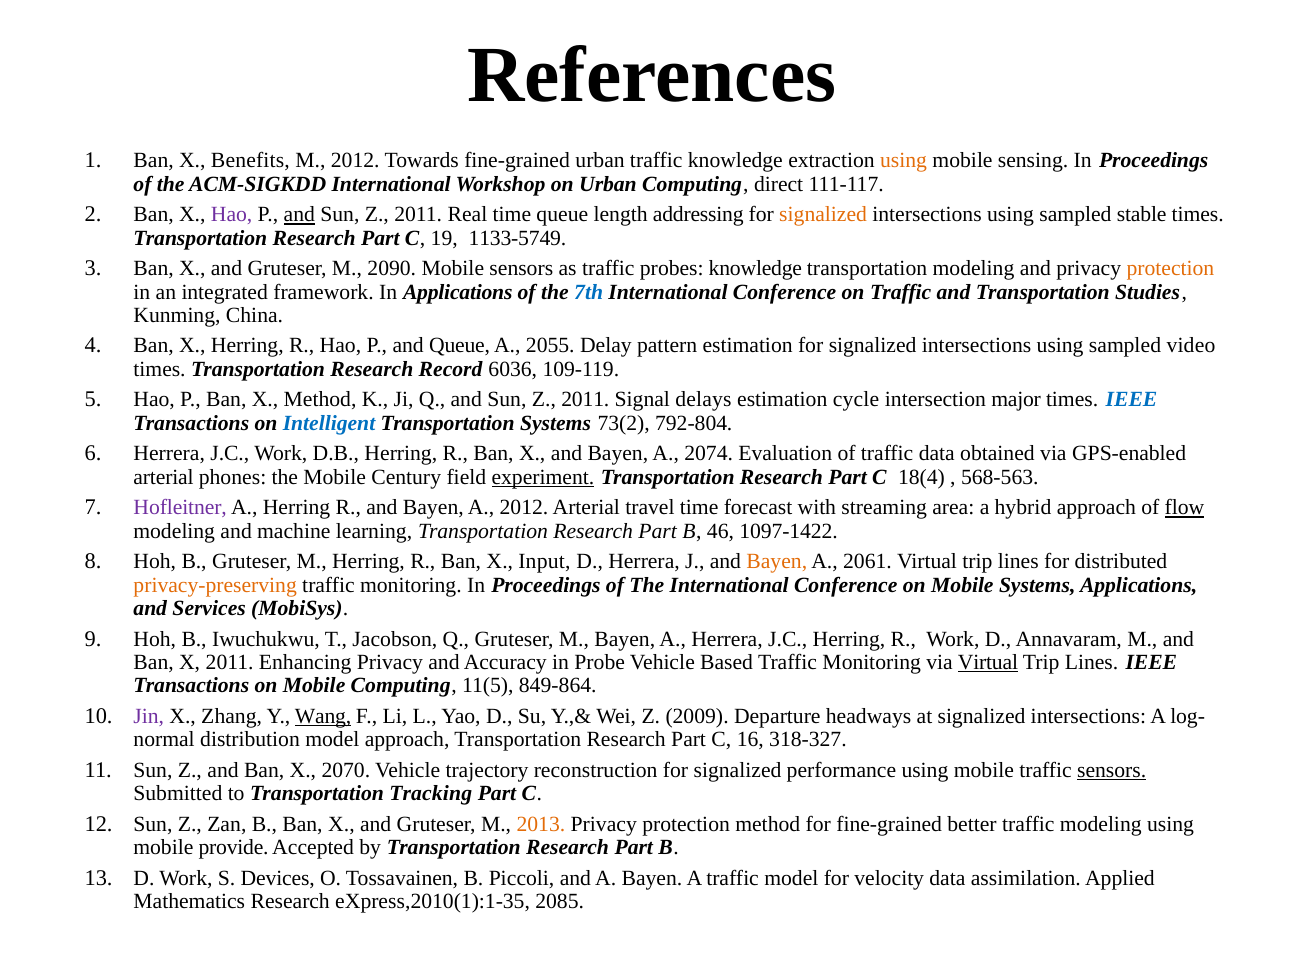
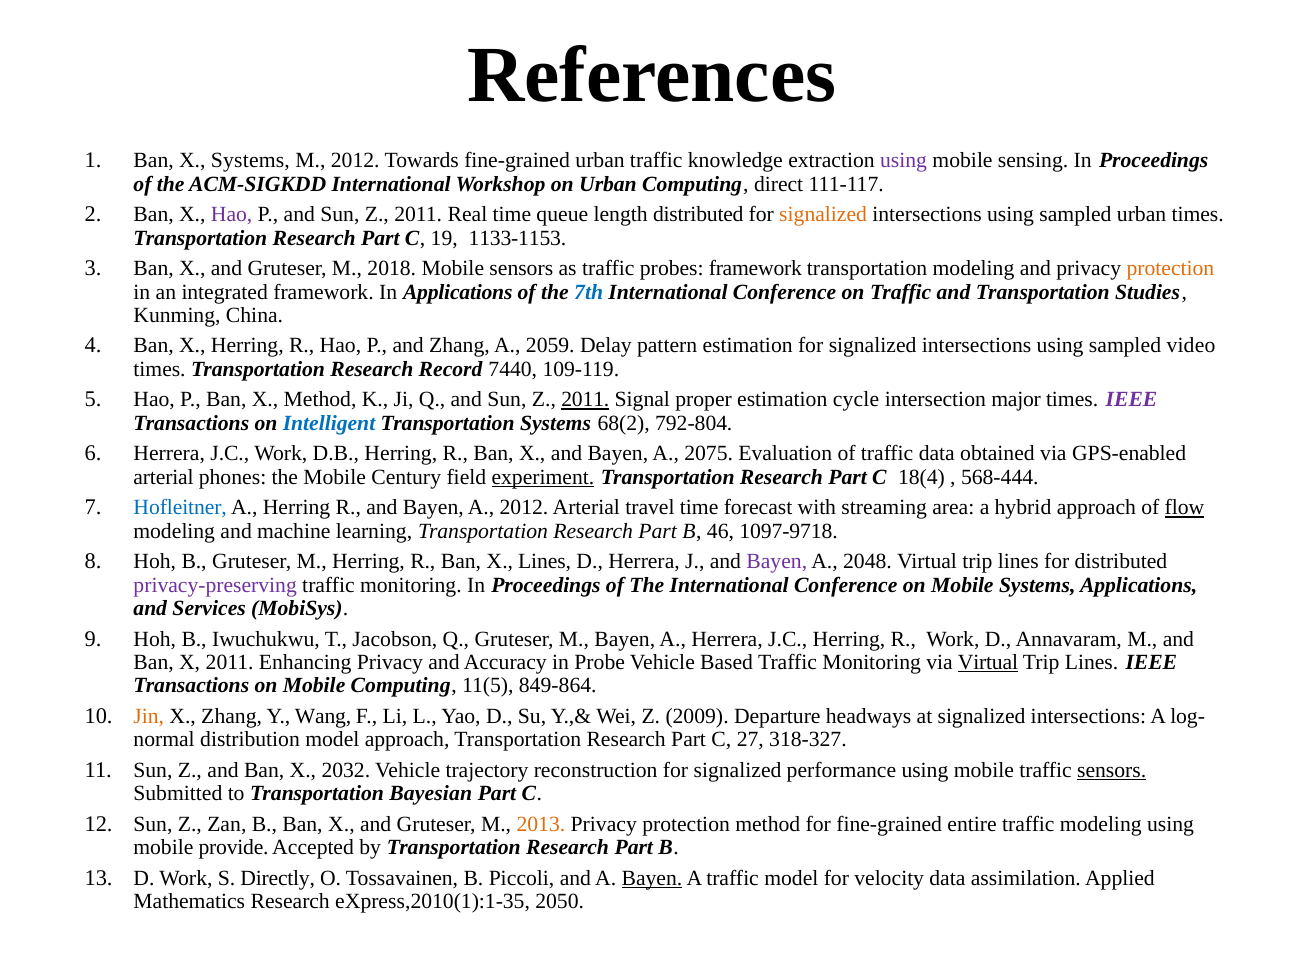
X Benefits: Benefits -> Systems (250, 161)
using colour: orange -> purple (904, 161)
and underline: present -> none (299, 214)
length addressing: addressing -> distributed (698, 214)
sampled stable: stable -> urban (1142, 214)
1133-5749: 1133-5749 -> 1133-1153 (517, 238)
2090: 2090 -> 2018 (392, 268)
probes knowledge: knowledge -> framework (755, 268)
and Queue: Queue -> Zhang (459, 346)
2055: 2055 -> 2059 (550, 346)
6036: 6036 -> 7440 (513, 369)
2011 underline: none -> present (585, 400)
delays: delays -> proper (704, 400)
IEEE colour: blue -> purple (1132, 400)
73(2: 73(2 -> 68(2 (624, 423)
2074: 2074 -> 2075 (709, 454)
568-563: 568-563 -> 568-444 (1000, 477)
Hofleitner colour: purple -> blue (180, 508)
1097-1422: 1097-1422 -> 1097-9718 (789, 531)
X Input: Input -> Lines (545, 561)
Bayen colour: orange -> purple (777, 561)
2061: 2061 -> 2048 (868, 561)
privacy-preserving colour: orange -> purple (215, 585)
Jin colour: purple -> orange (149, 716)
Wang underline: present -> none (323, 716)
16: 16 -> 27 (750, 740)
2070: 2070 -> 2032 (346, 770)
Tracking: Tracking -> Bayesian (431, 794)
better: better -> entire (972, 824)
Devices: Devices -> Directly (278, 878)
Bayen underline: none -> present (652, 878)
2085: 2085 -> 2050 (560, 901)
